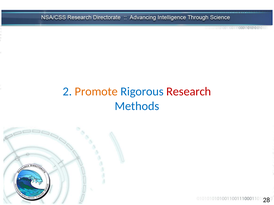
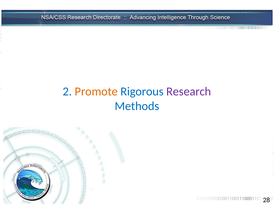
Research colour: red -> purple (189, 92)
